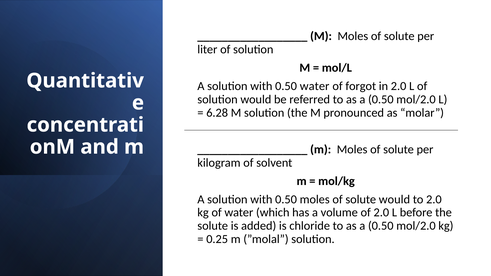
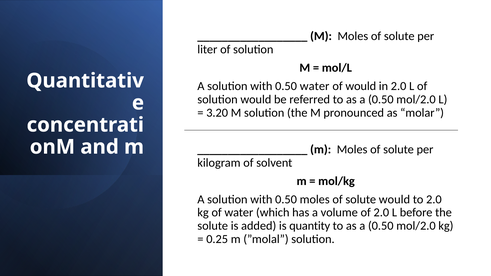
of forgot: forgot -> would (361, 86)
6.28: 6.28 -> 3.20 (217, 113)
chloride: chloride -> quantity (310, 226)
